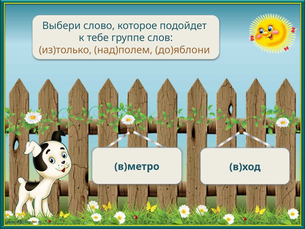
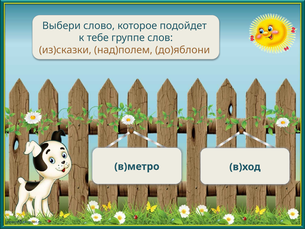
из)только: из)только -> из)сказки (65, 50)
